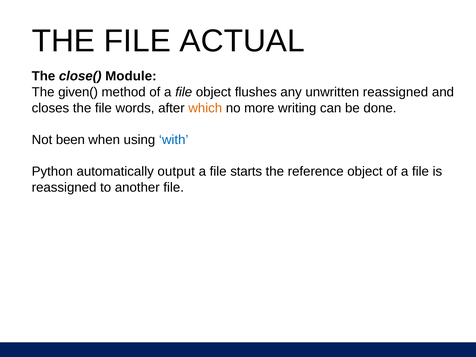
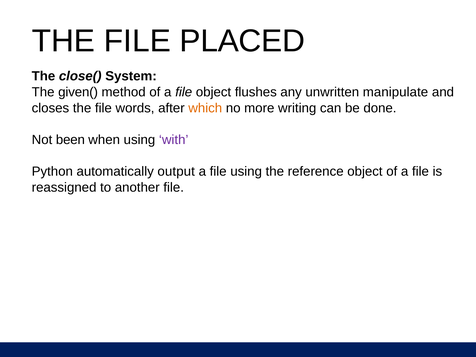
ACTUAL: ACTUAL -> PLACED (242, 41)
Module: Module -> System (131, 76)
unwritten reassigned: reassigned -> manipulate (395, 92)
with colour: blue -> purple (174, 140)
file starts: starts -> using (246, 172)
